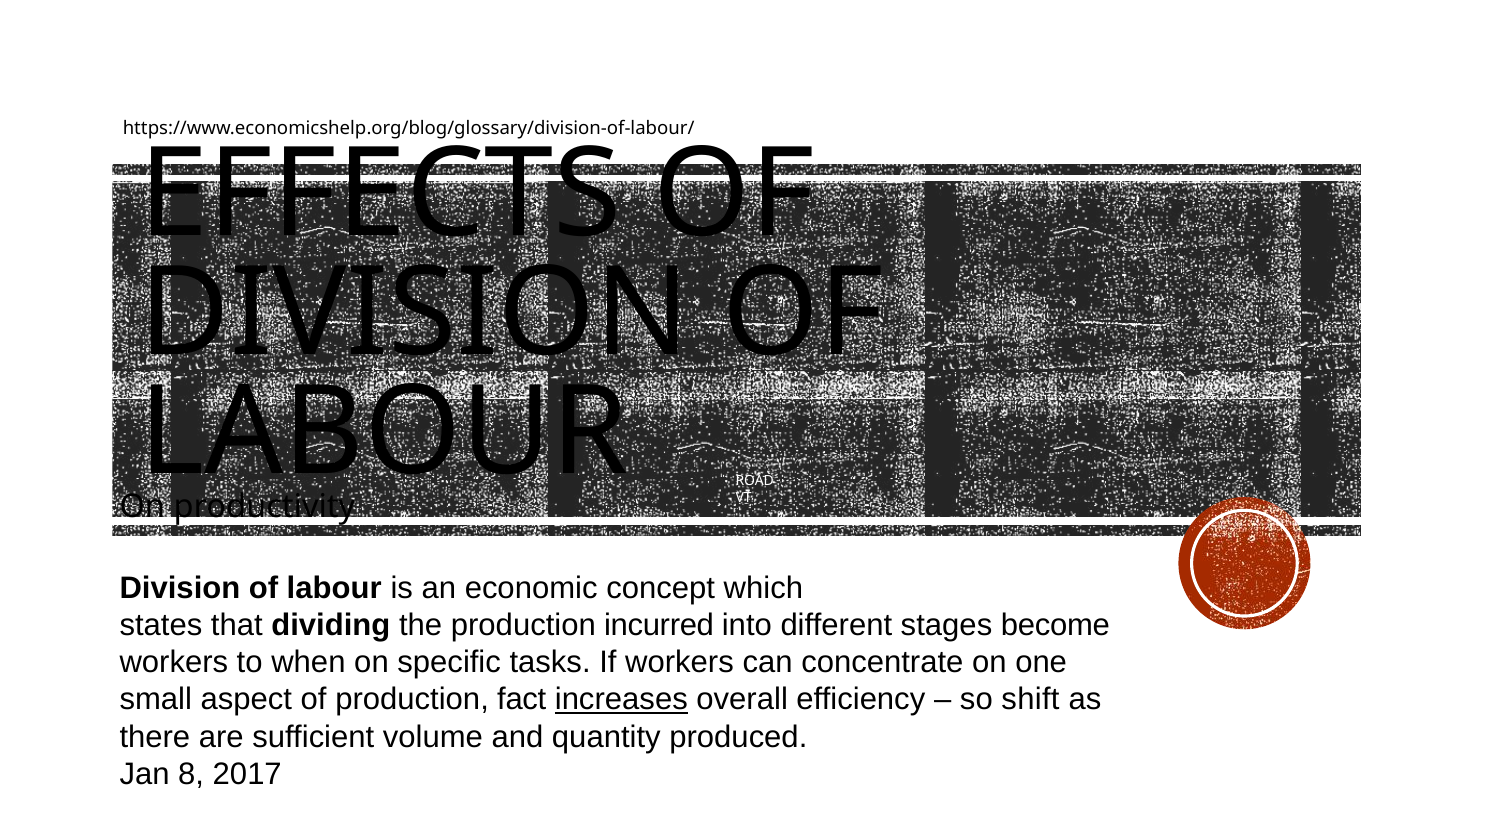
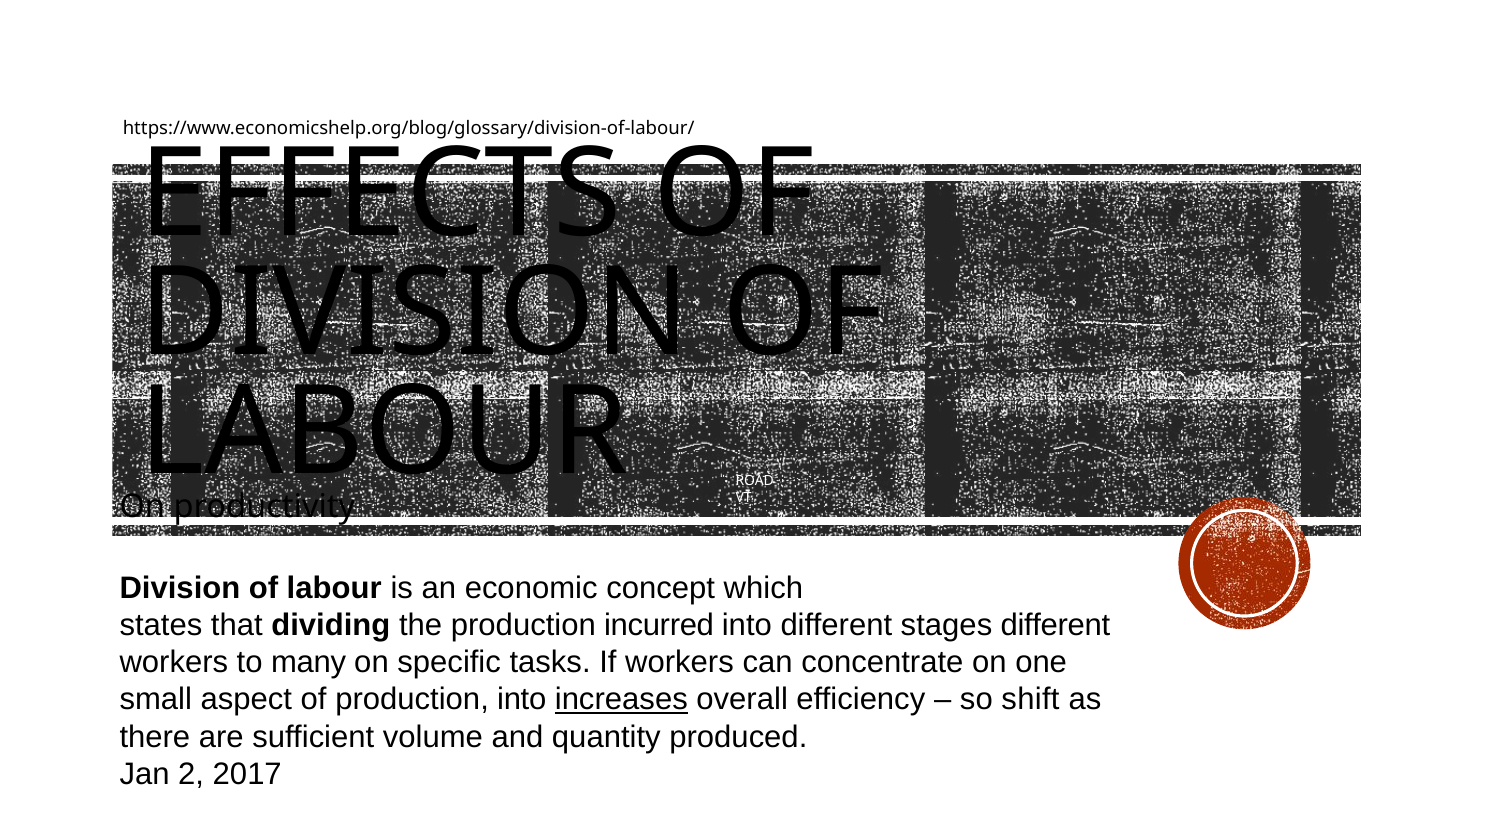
stages become: become -> different (1055, 625)
when: when -> many (309, 662)
production fact: fact -> into (522, 699)
8: 8 -> 2 (191, 774)
